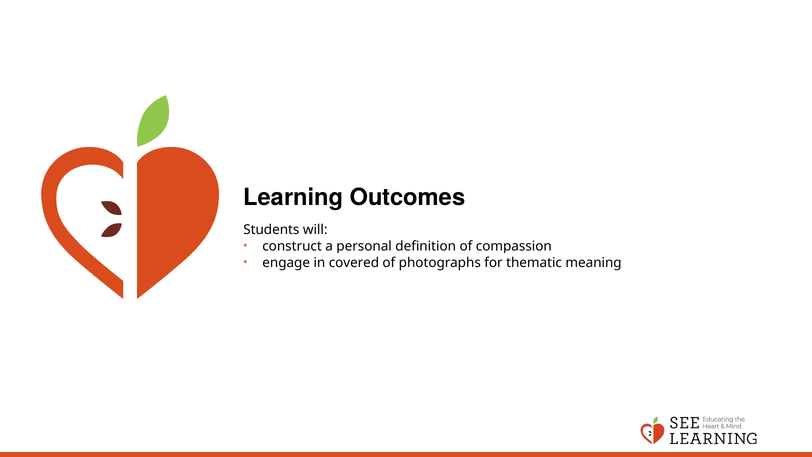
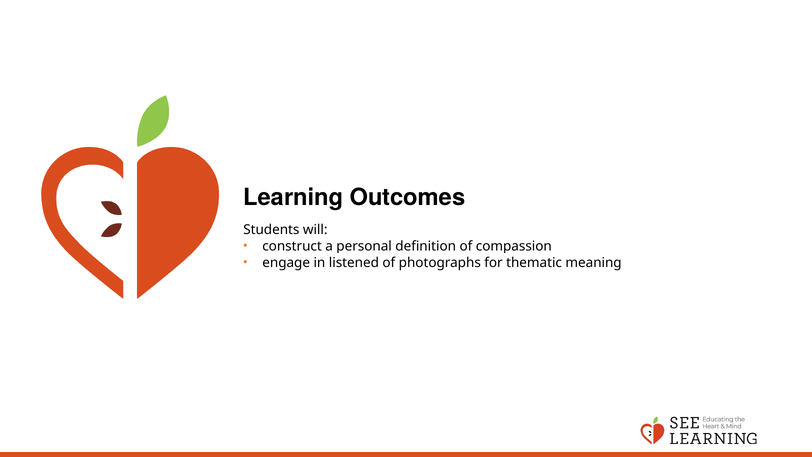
covered: covered -> listened (354, 263)
